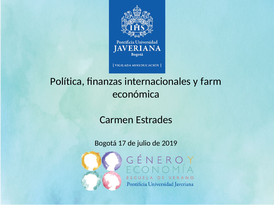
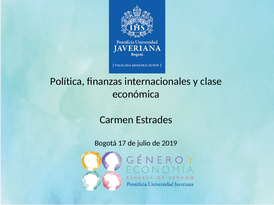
farm: farm -> clase (211, 82)
